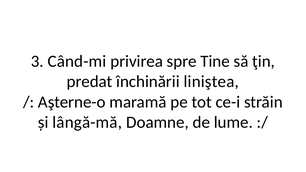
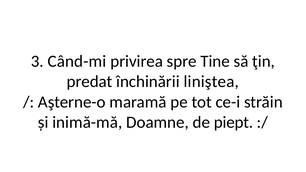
lângă-mă: lângă-mă -> inimă-mă (87, 122)
lume: lume -> piept (233, 122)
